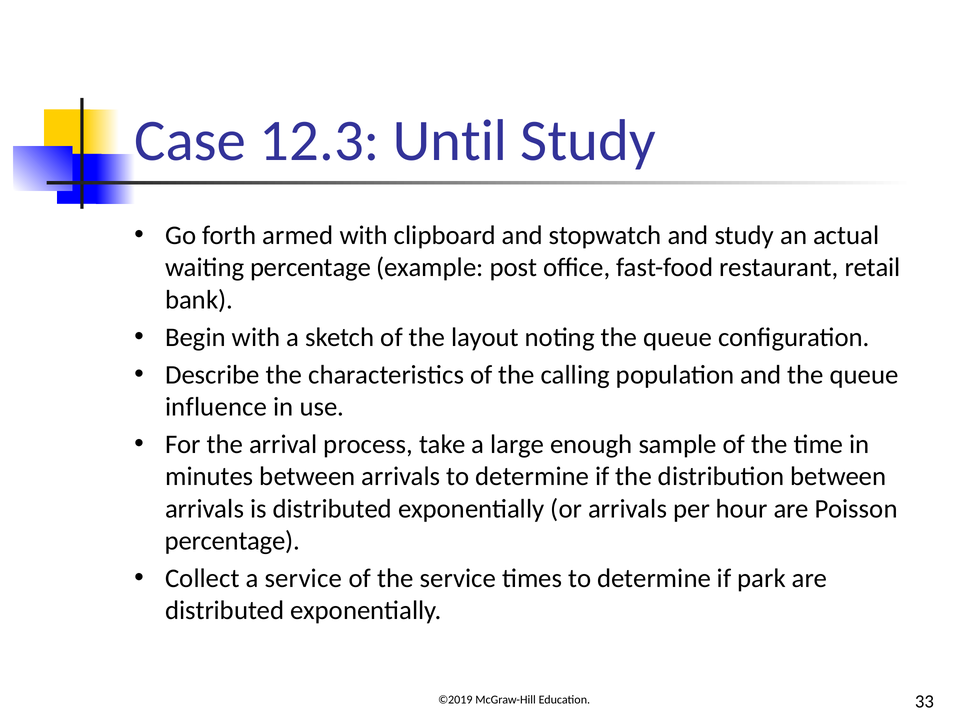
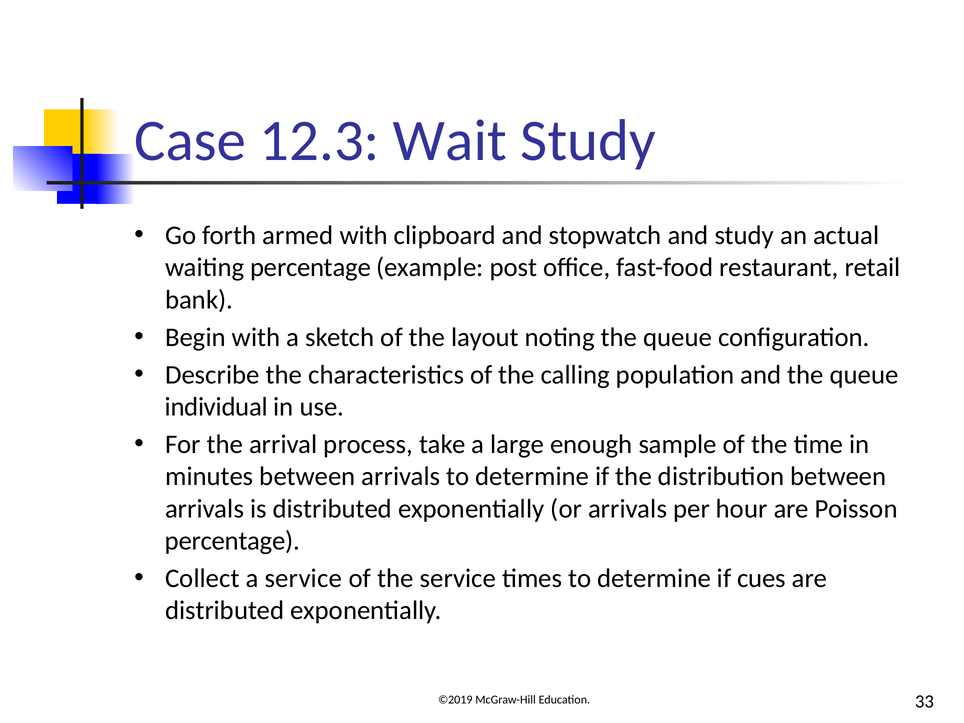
Until: Until -> Wait (450, 141)
influence: influence -> individual (216, 407)
park: park -> cues (762, 578)
